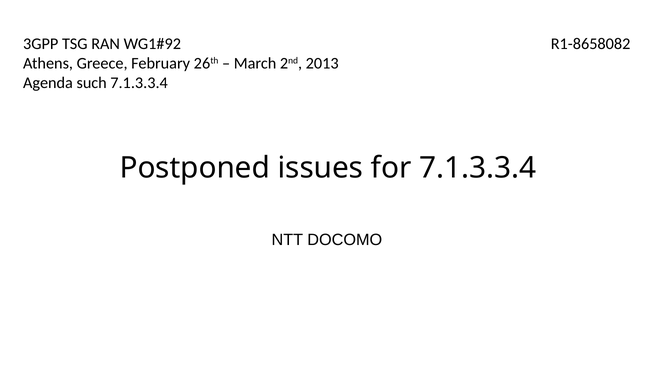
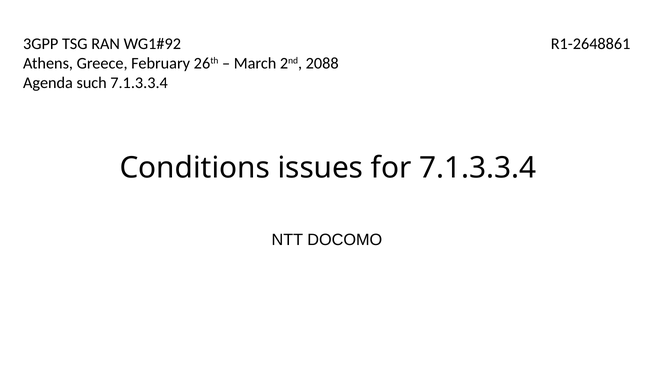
R1-8658082: R1-8658082 -> R1-2648861 (591, 44)
2013: 2013 -> 2088 (322, 63)
Postponed: Postponed -> Conditions (195, 168)
